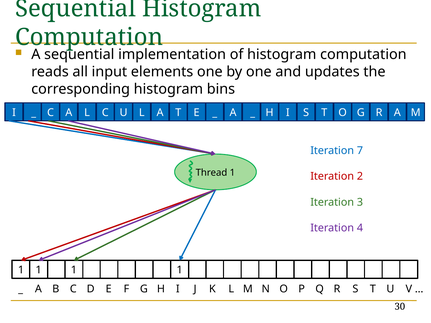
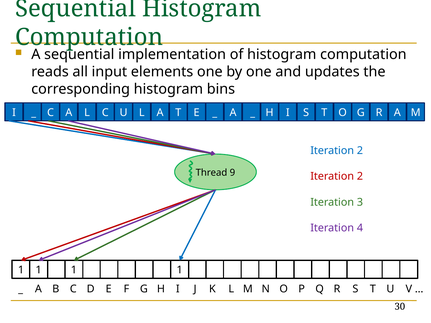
7: 7 -> 2 (360, 151)
Thread 1: 1 -> 9 (232, 173)
